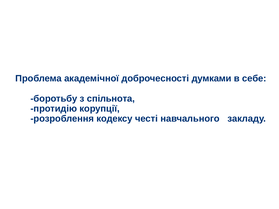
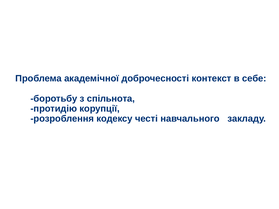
думками: думками -> контекст (211, 79)
